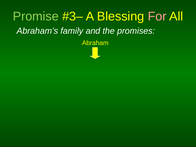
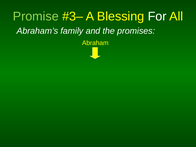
For colour: pink -> white (157, 16)
